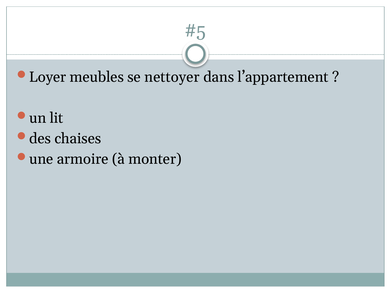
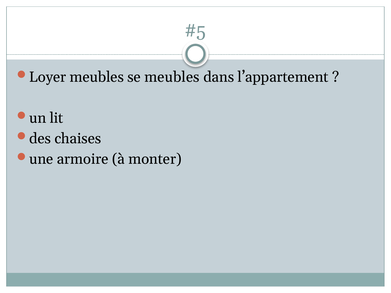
se nettoyer: nettoyer -> meubles (172, 77)
